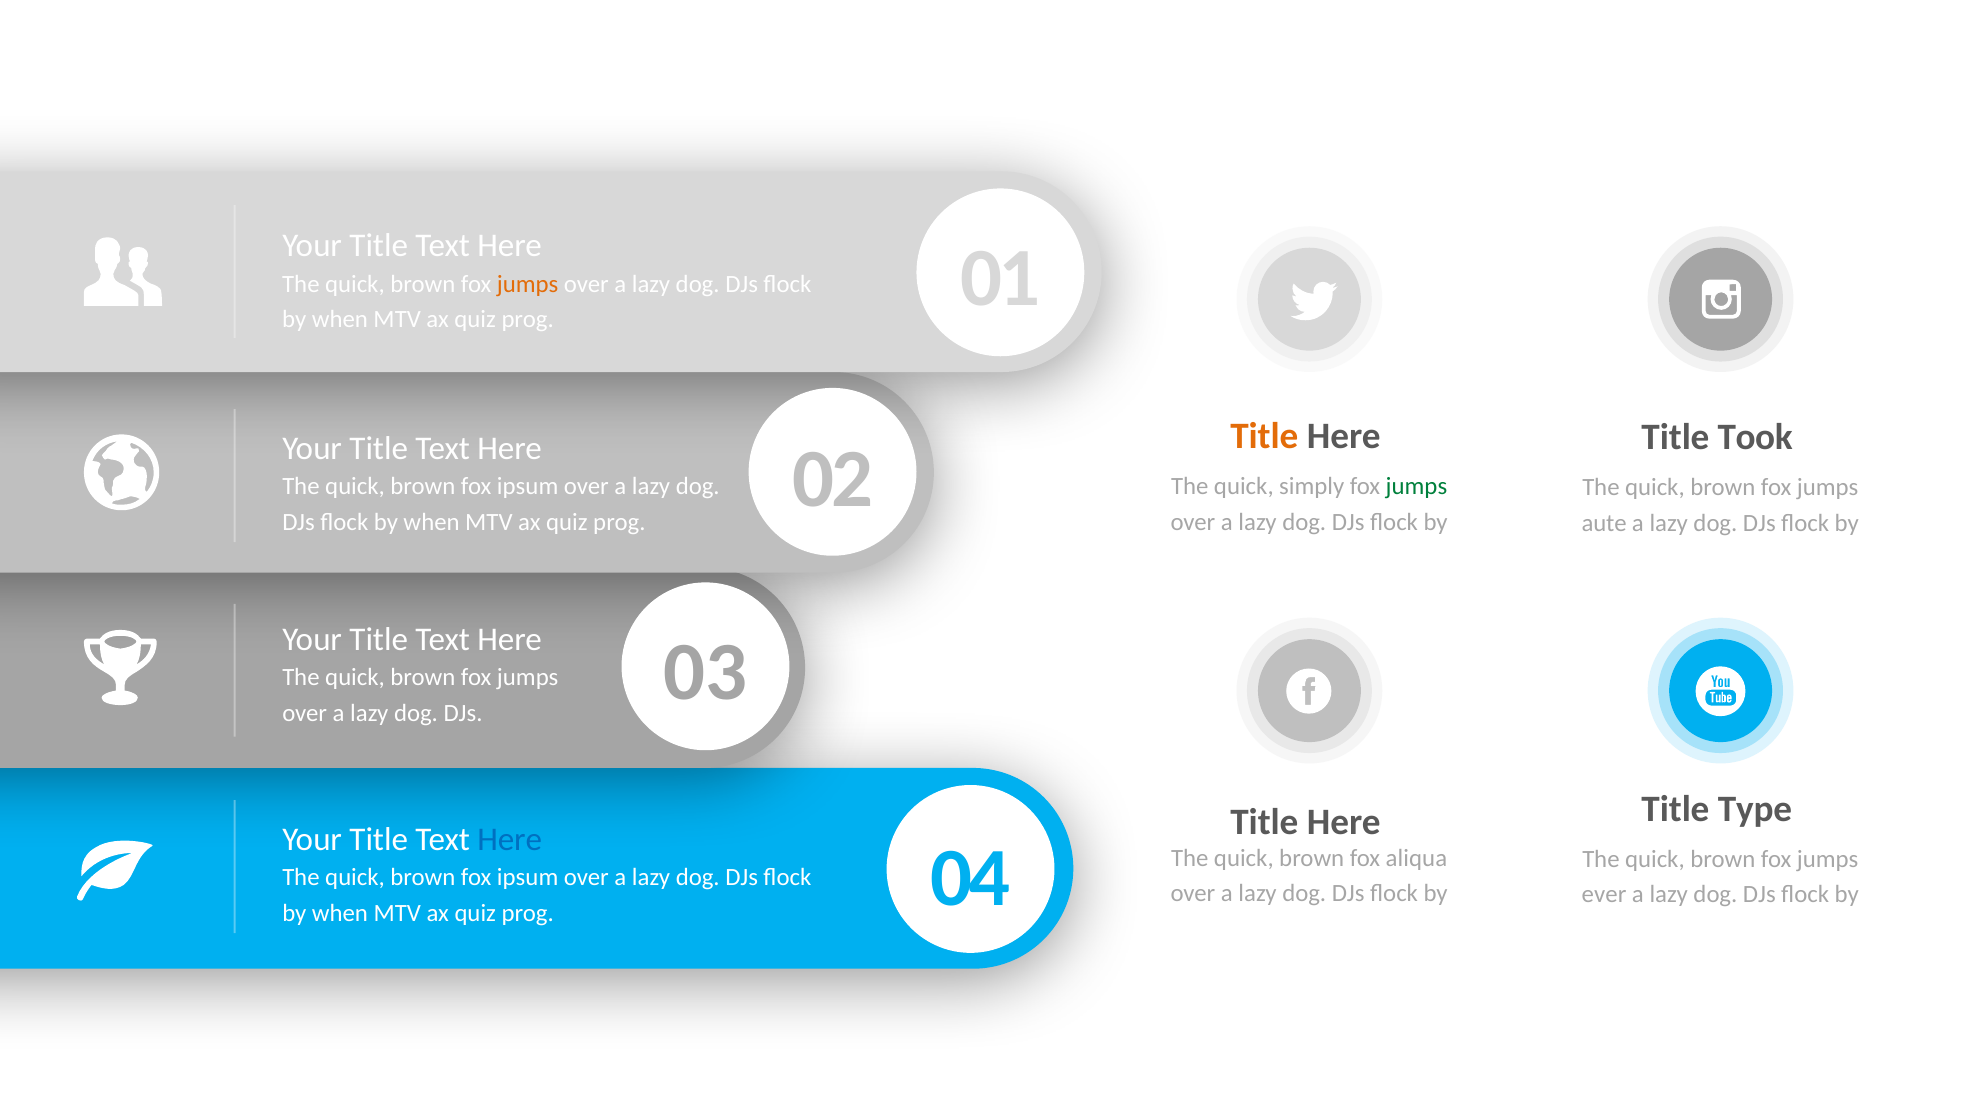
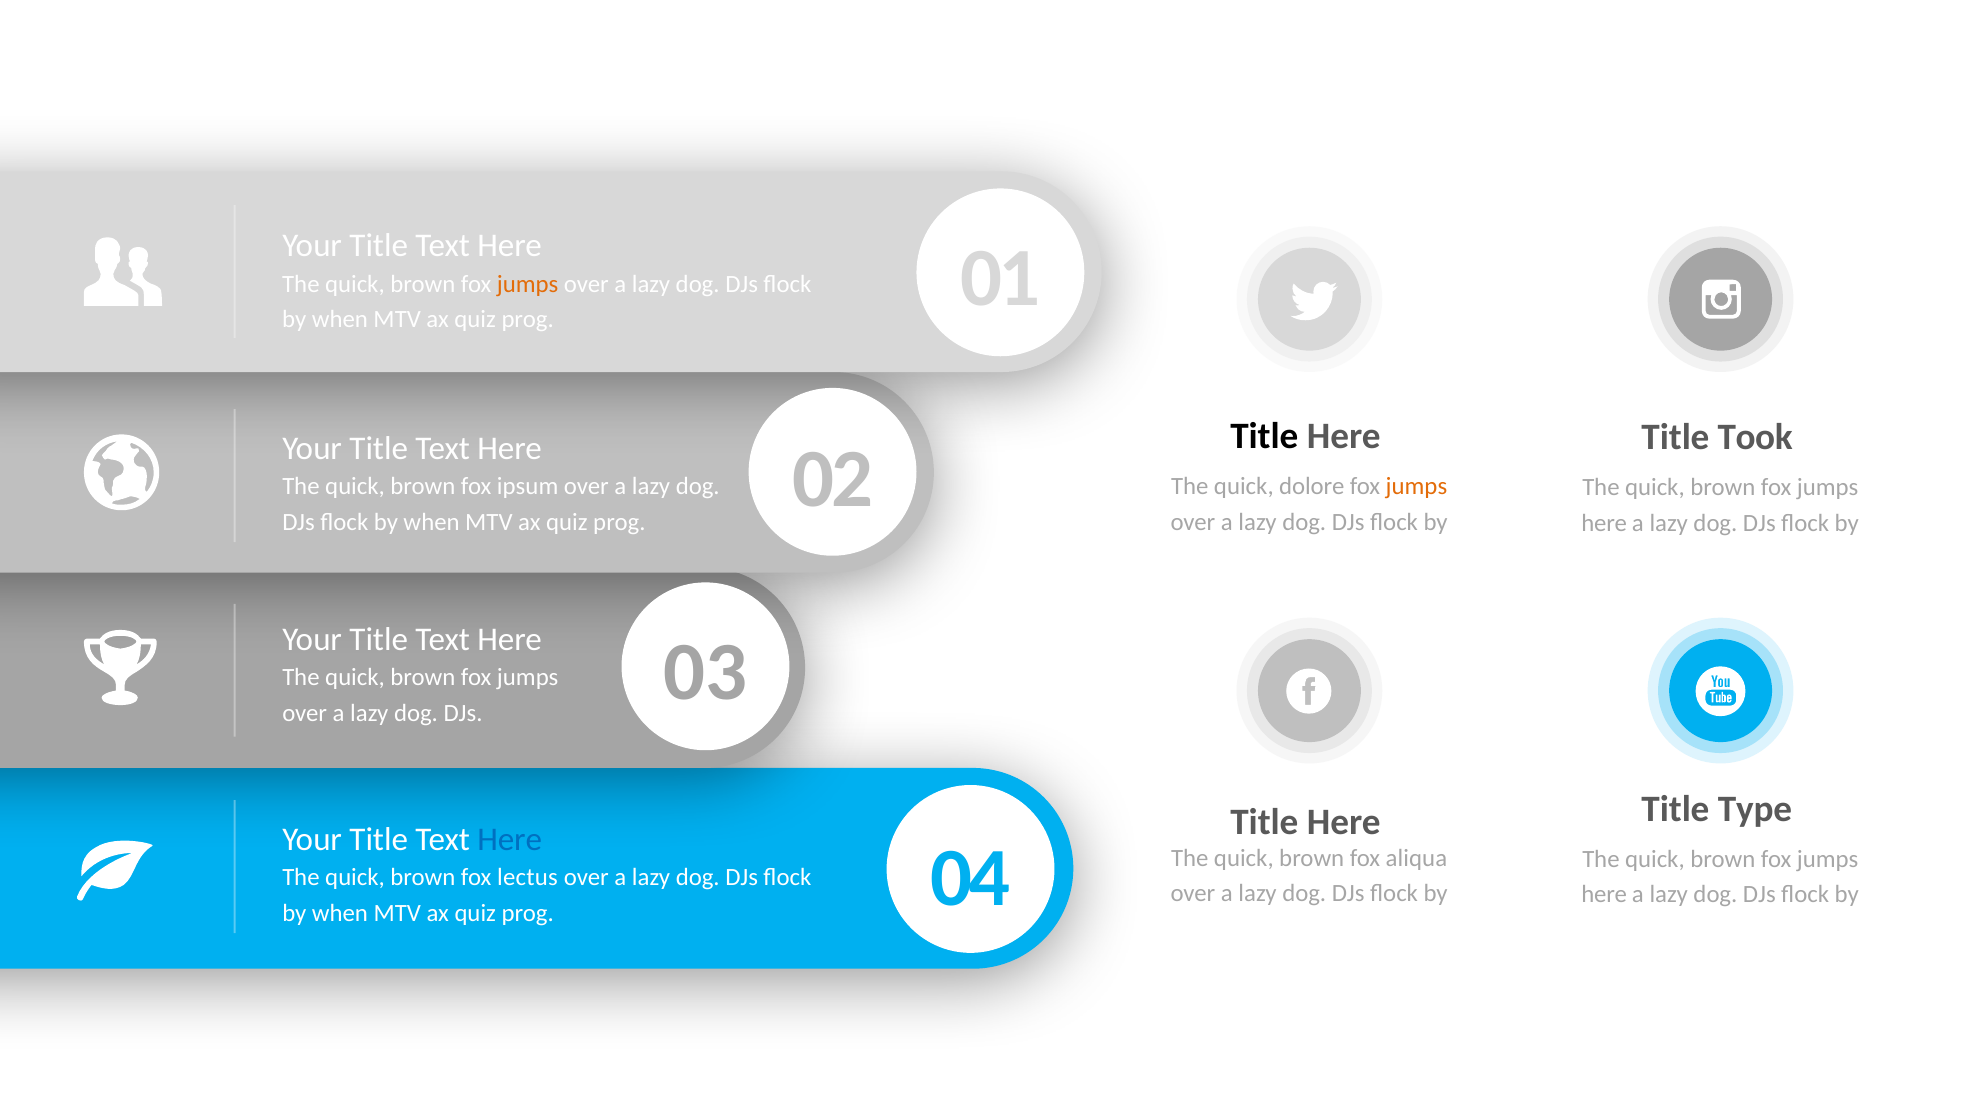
Title colour: orange -> black (1264, 437)
simply: simply -> dolore (1312, 487)
jumps colour: green -> orange (1416, 487)
aute: aute -> here (1604, 523)
ipsum: ipsum -> lectus (528, 877)
ever: ever -> here (1604, 895)
